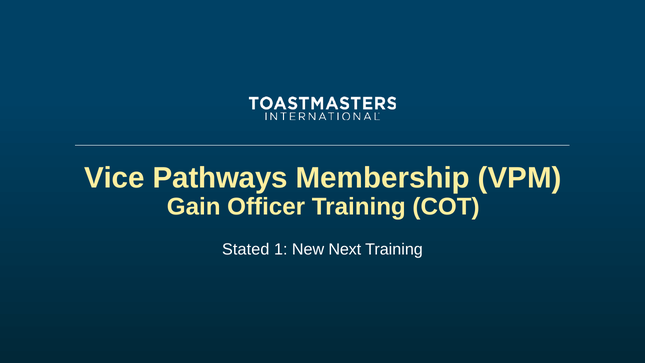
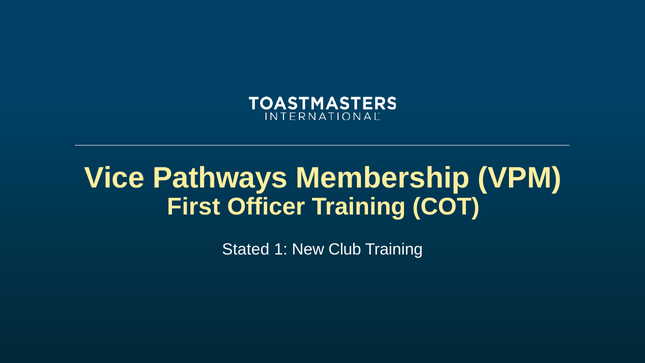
Gain: Gain -> First (194, 207)
Next: Next -> Club (345, 249)
